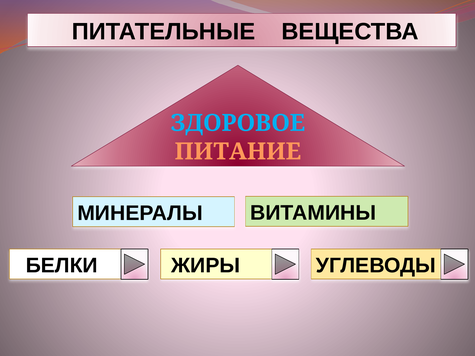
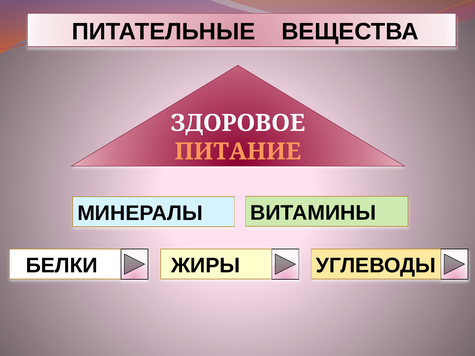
ЗДОРОВОЕ colour: light blue -> white (238, 123)
